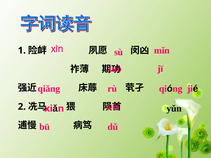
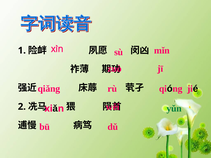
yǔn colour: black -> green (174, 109)
